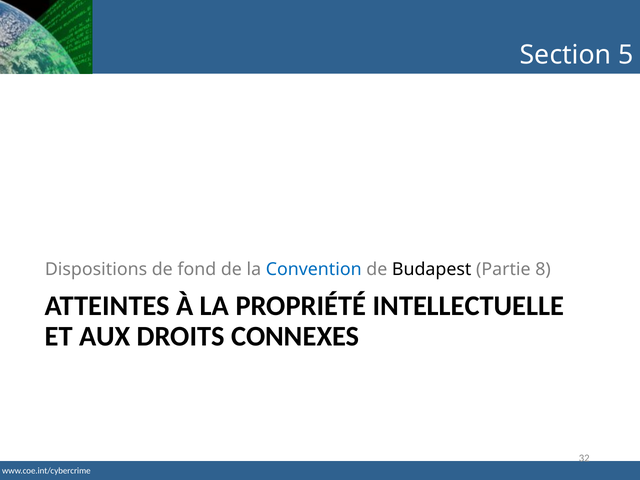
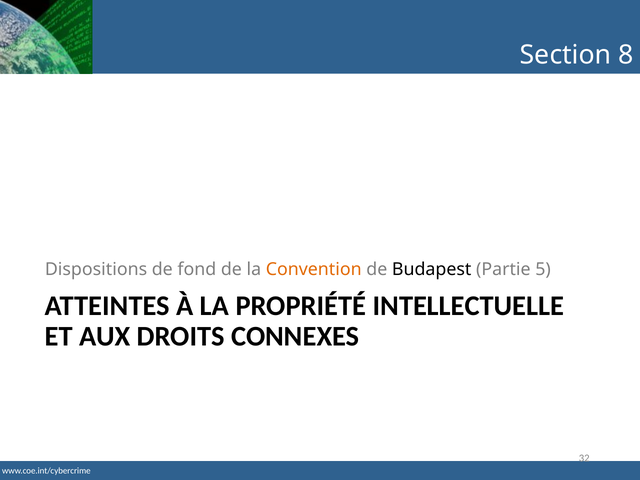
5: 5 -> 8 (626, 55)
Convention colour: blue -> orange (314, 269)
8: 8 -> 5 (543, 269)
